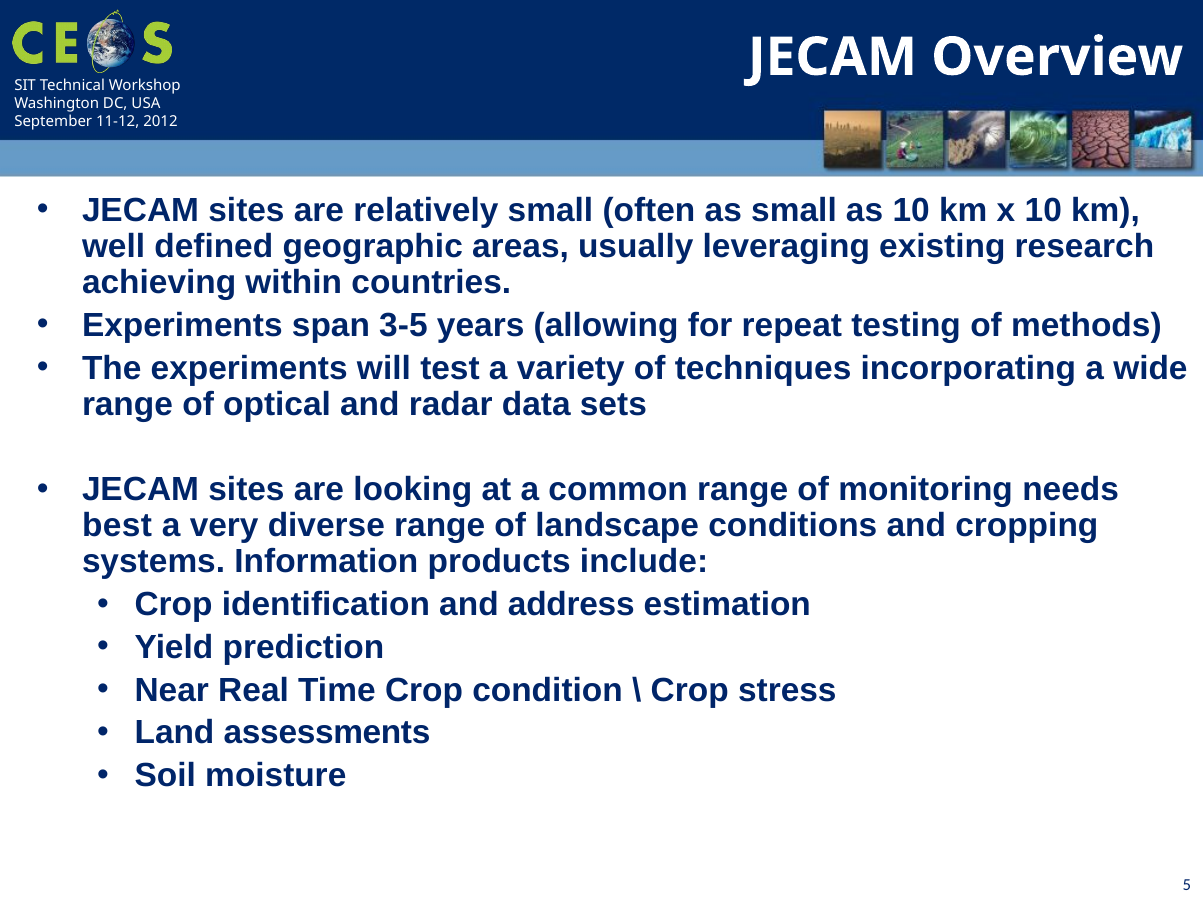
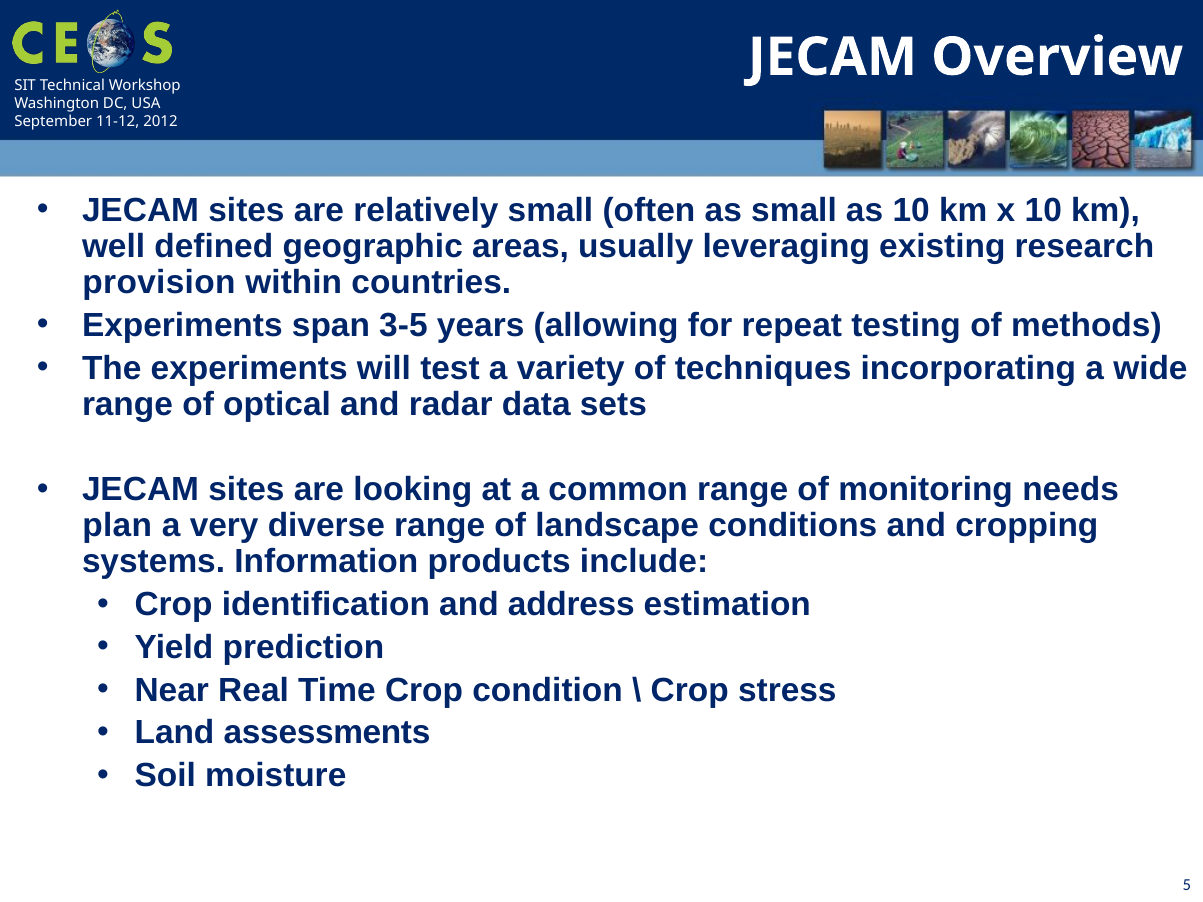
achieving: achieving -> provision (159, 283)
best: best -> plan (117, 526)
